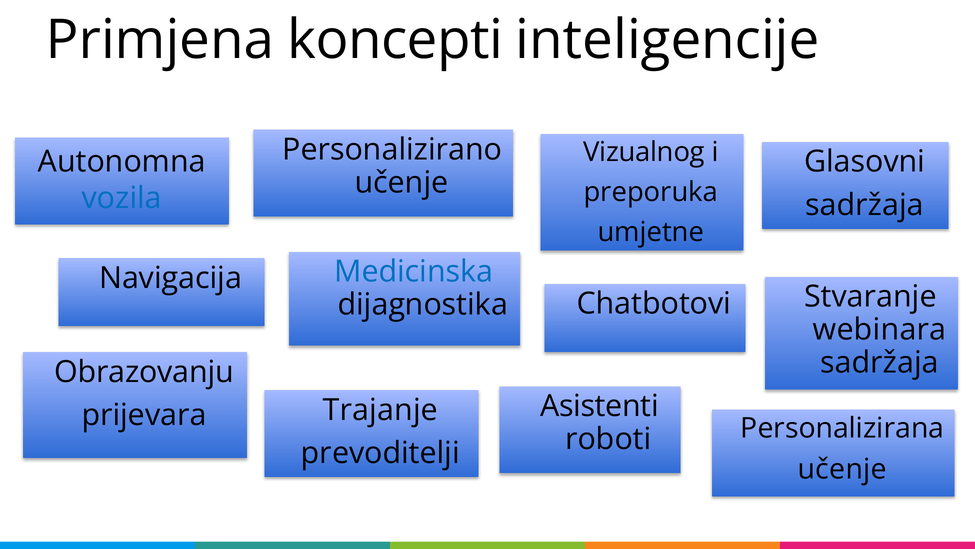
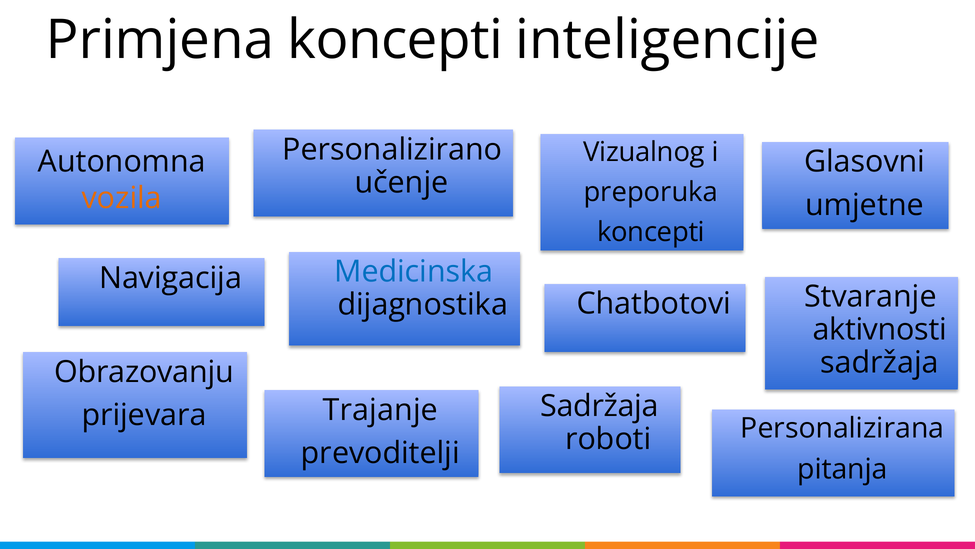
vozila colour: blue -> orange (122, 198)
sadržaja: sadržaja -> umjetne (865, 205)
umjetne: umjetne -> koncepti (651, 232)
webinara: webinara -> aktivnosti (880, 329)
Asistenti: Asistenti -> Sadržaja (599, 406)
učenje: učenje -> pitanja (842, 469)
